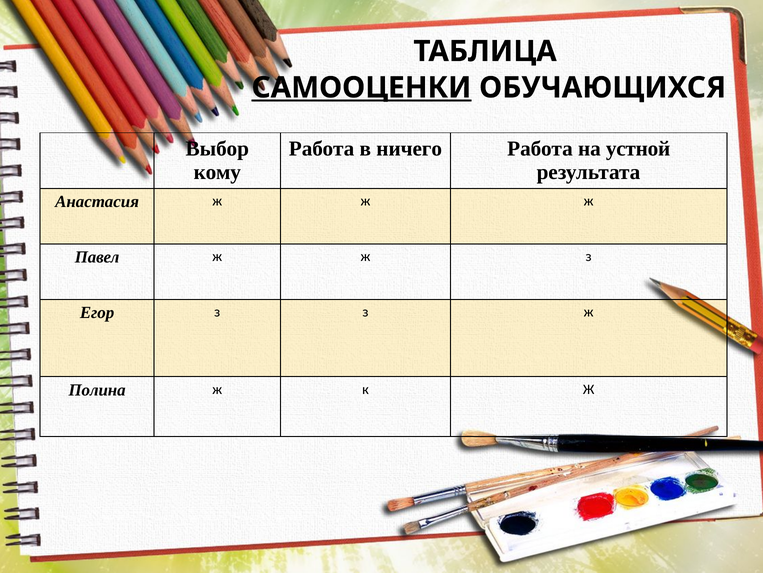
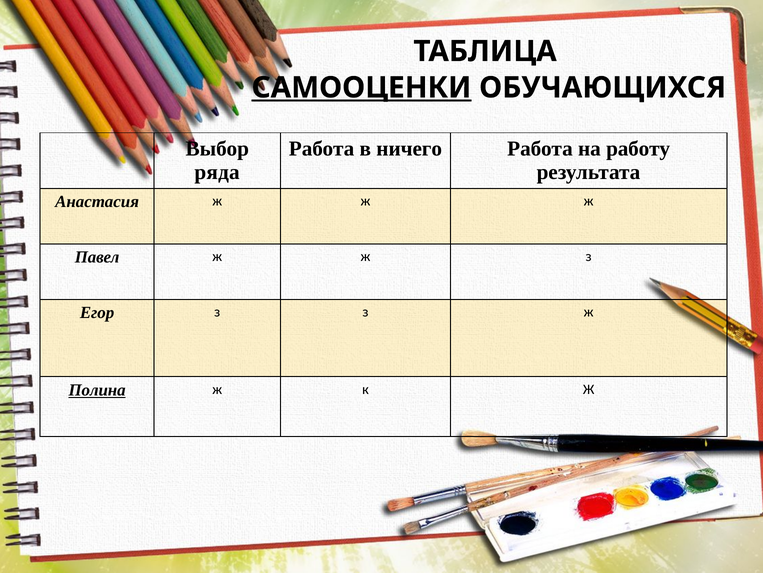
устной: устной -> работу (638, 148)
кому: кому -> ряда (217, 172)
Полина underline: none -> present (97, 390)
